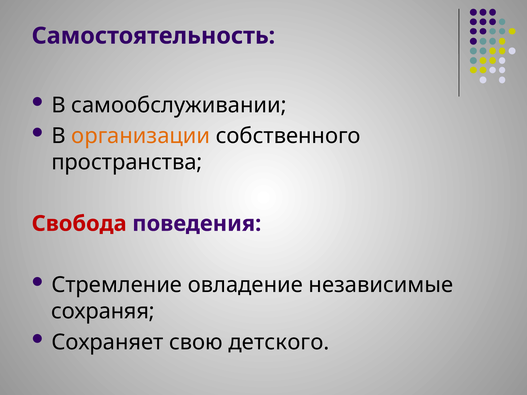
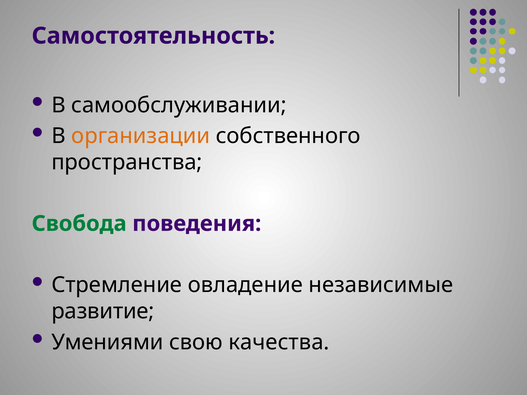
Свобода colour: red -> green (79, 224)
сохраняя: сохраняя -> развитие (103, 312)
Сохраняет: Сохраняет -> Умениями (107, 342)
детского: детского -> качества (279, 342)
